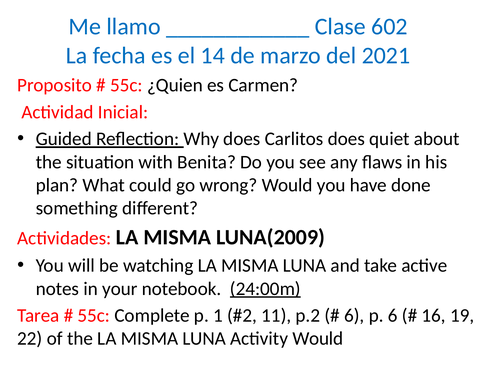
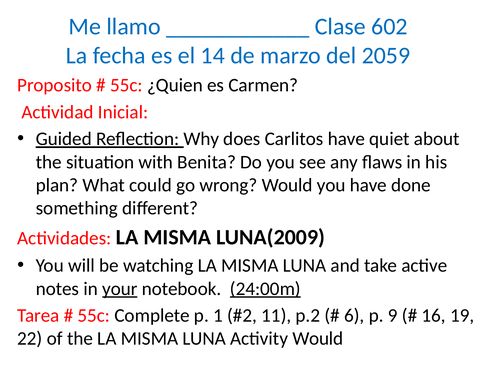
2021: 2021 -> 2059 (386, 55)
Carlitos does: does -> have (346, 139)
your underline: none -> present (120, 289)
p 6: 6 -> 9 (393, 315)
